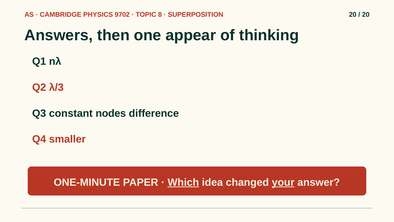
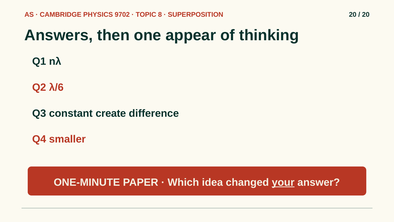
λ/3: λ/3 -> λ/6 (56, 87)
nodes: nodes -> create (111, 113)
Which underline: present -> none (183, 182)
